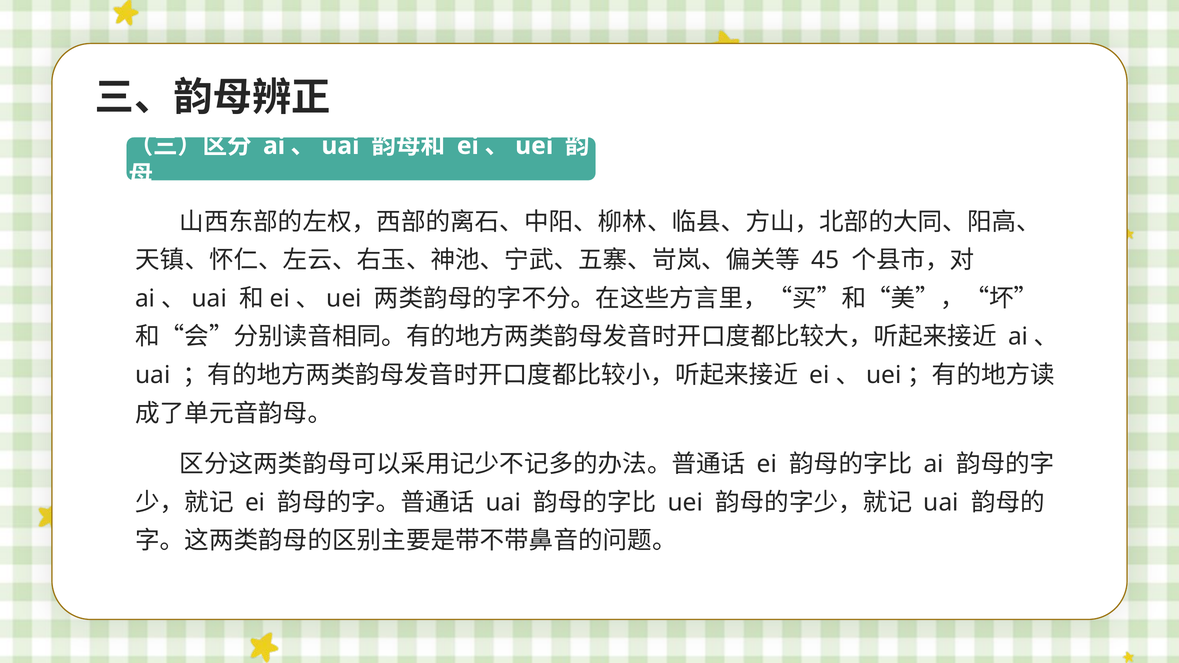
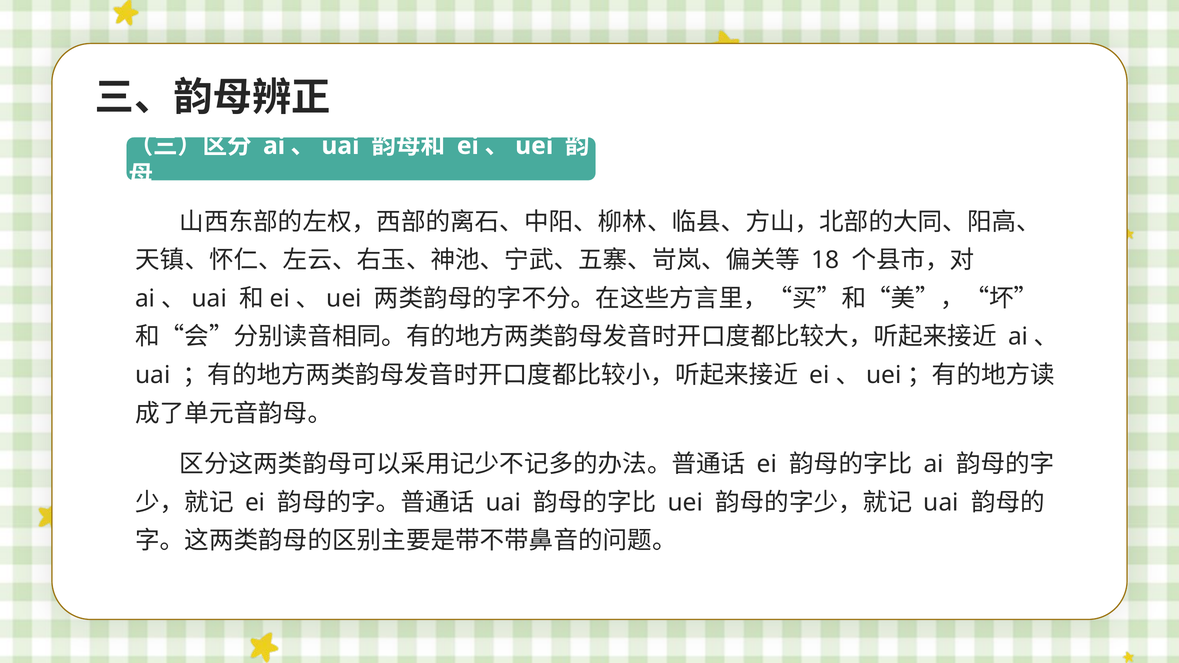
45: 45 -> 18 (825, 260)
